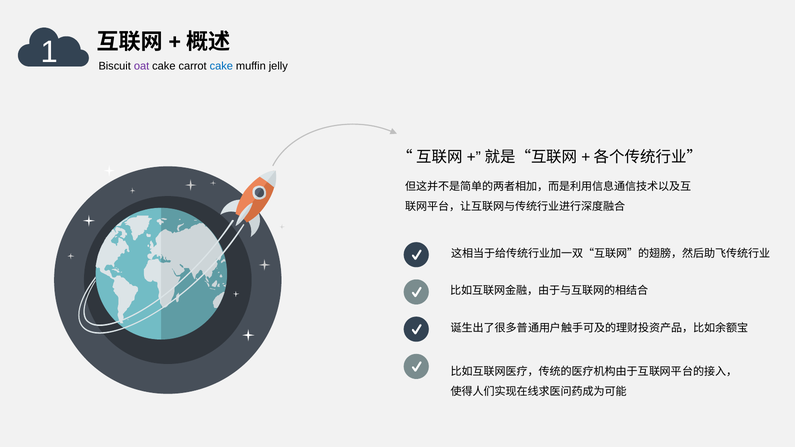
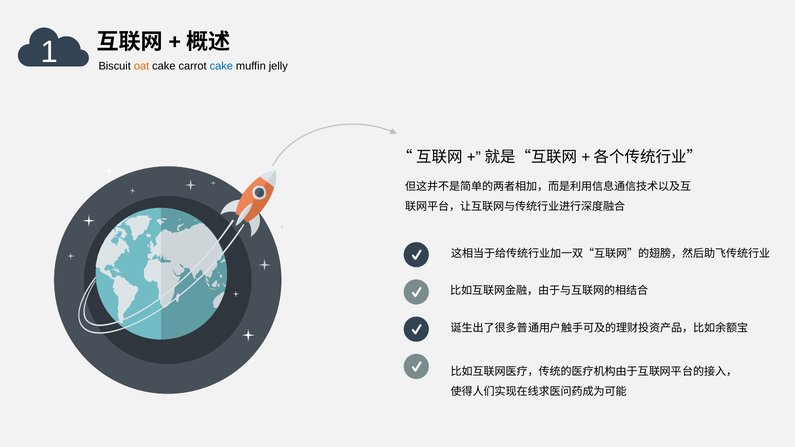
oat colour: purple -> orange (142, 66)
